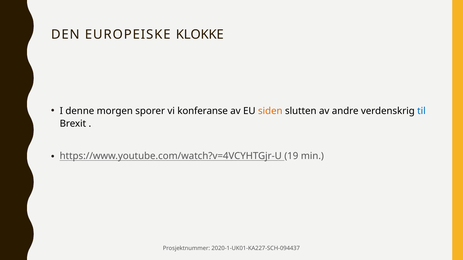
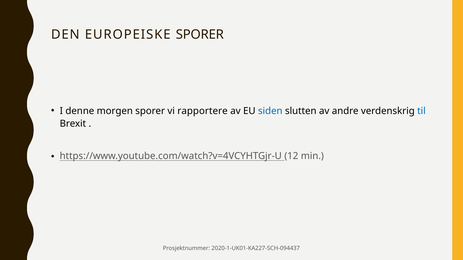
EUROPEISKE KLOKKE: KLOKKE -> SPORER (200, 35)
konferanse: konferanse -> rapportere (203, 111)
siden colour: orange -> blue (270, 111)
19: 19 -> 12 (291, 156)
